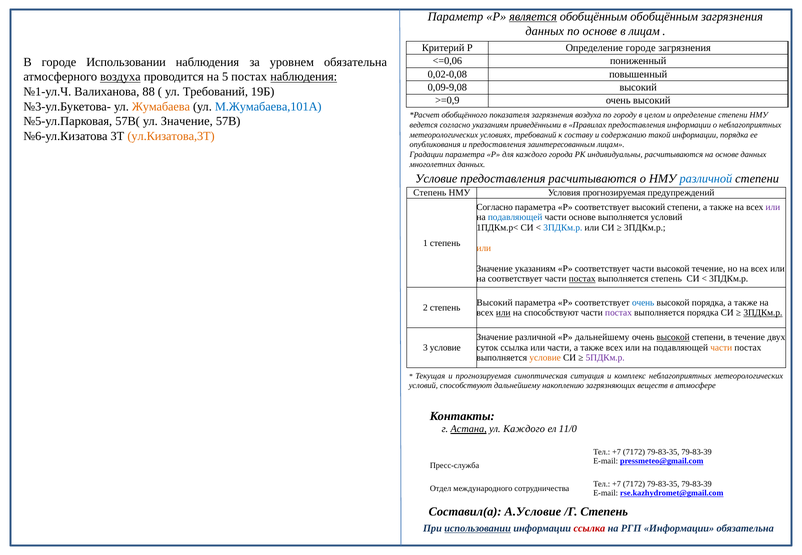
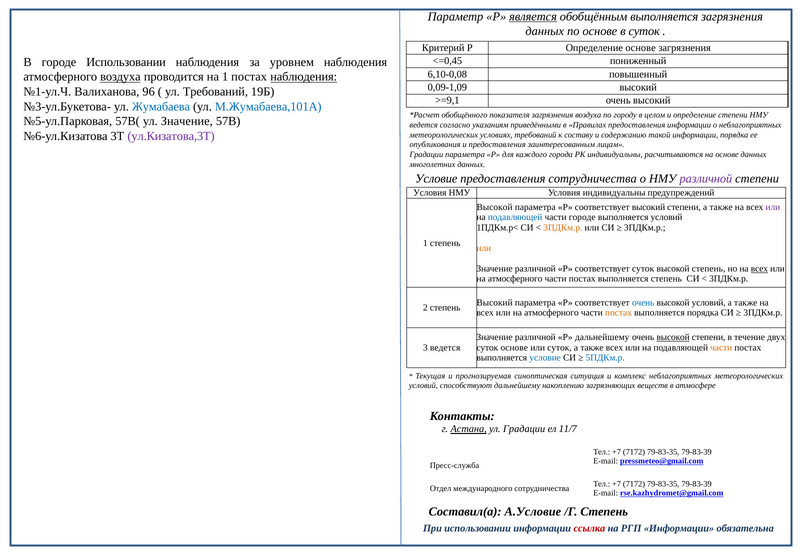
обобщённым обобщённым: обобщённым -> выполняется (664, 16)
в лицам: лицам -> суток (644, 31)
Определение городе: городе -> основе (641, 48)
<=0,06: <=0,06 -> <=0,45 (447, 61)
уровнем обязательна: обязательна -> наблюдения (356, 62)
0,02-0,08: 0,02-0,08 -> 6,10-0,08 (447, 74)
на 5: 5 -> 1 (225, 77)
0,09-9,08: 0,09-9,08 -> 0,09-1,09 (447, 87)
88: 88 -> 96 (149, 92)
>=0,9: >=0,9 -> >=9,1 (447, 101)
Жумабаева colour: orange -> blue (161, 107)
ул.Кизатова,3Т colour: orange -> purple (171, 136)
предоставления расчитываются: расчитываются -> сотрудничества (593, 179)
различной colour: blue -> purple (706, 179)
Степень: Степень -> Условия (430, 193)
Условия прогнозируемая: прогнозируемая -> индивидуальны (614, 193)
Согласно: Согласно -> Высокой (495, 207)
части основе: основе -> городе (582, 217)
3ПДКм.р colour: blue -> orange (563, 228)
указаниям: указаниям -> различной (535, 269)
Р соответствует части: части -> суток (643, 269)
высокой течение: течение -> степень (709, 269)
всех underline: none -> present (759, 269)
соответствует: соответствует -> атмосферного (515, 279)
постах underline: present -> none (582, 279)
высокой порядка: порядка -> условий (709, 303)
или underline: present -> none (503, 313)
способствуют: способствуют -> атмосферного (551, 313)
постах colour: purple -> orange (619, 313)
3ПДКм.р underline: present -> none (763, 313)
3 условие: условие -> ведется (445, 348)
суток ссылка: ссылка -> основе (514, 348)
или части: части -> суток (559, 348)
условие colour: orange -> blue (545, 358)
5ПДКм.р colour: purple -> blue (605, 358)
ул Каждого: Каждого -> Градации (524, 429)
11/0: 11/0 -> 11/7 (568, 429)
использовании underline: present -> none (478, 529)
